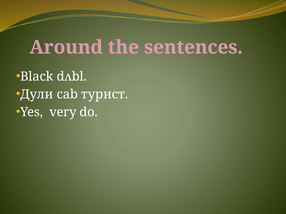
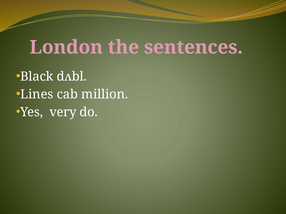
Around: Around -> London (66, 47)
Дули: Дули -> Lines (37, 94)
турист: турист -> million (105, 94)
